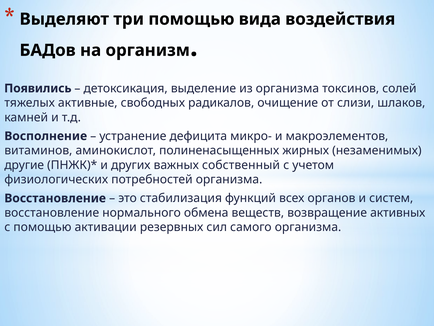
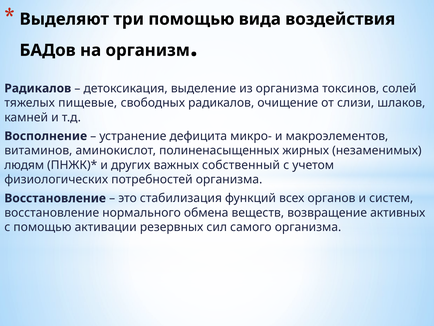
Появились: Появились -> Радикалов (38, 88)
активные: активные -> пищевые (88, 103)
другие: другие -> людям (24, 165)
